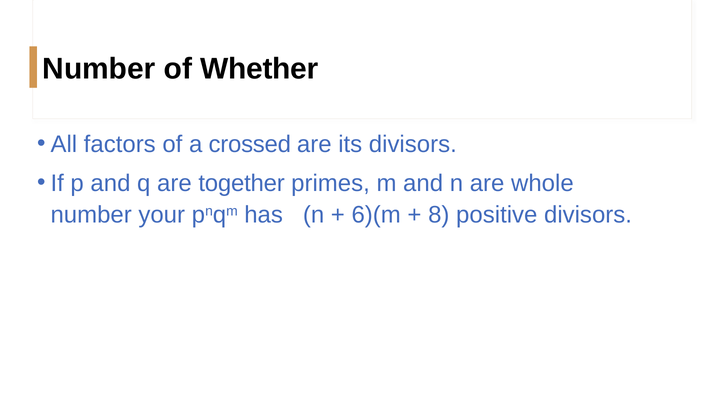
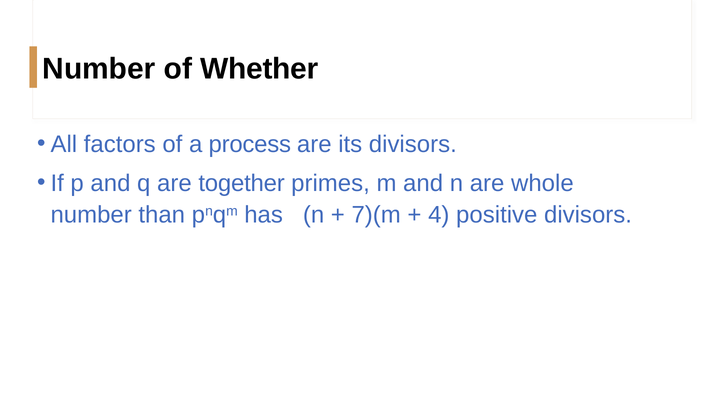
crossed: crossed -> process (250, 144)
your: your -> than (162, 215)
6)(m: 6)(m -> 7)(m (376, 215)
8: 8 -> 4 (439, 215)
